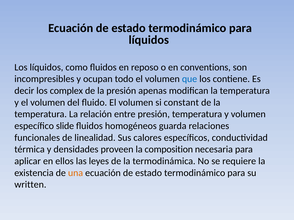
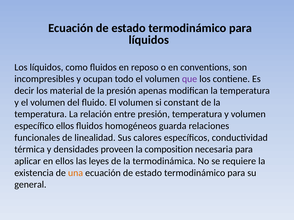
que colour: blue -> purple (190, 79)
complex: complex -> material (66, 91)
específico slide: slide -> ellos (65, 126)
written: written -> general (30, 185)
